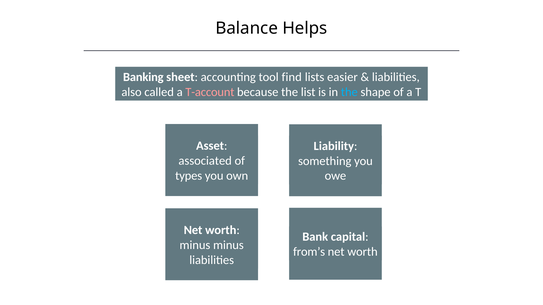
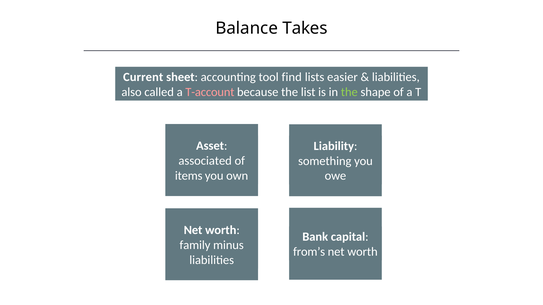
Helps: Helps -> Takes (305, 28)
Banking: Banking -> Current (143, 77)
the colour: light blue -> light green (349, 92)
types: types -> items (189, 176)
minus: minus -> family (195, 245)
